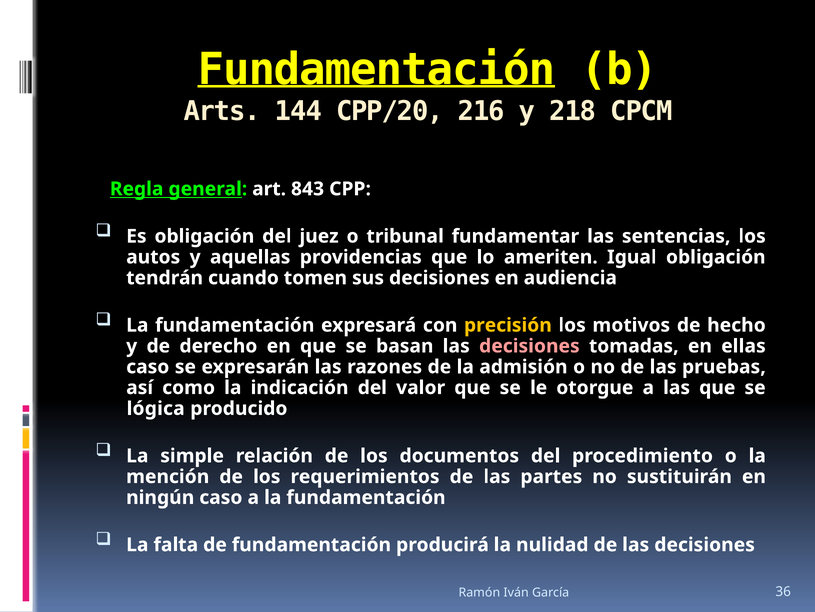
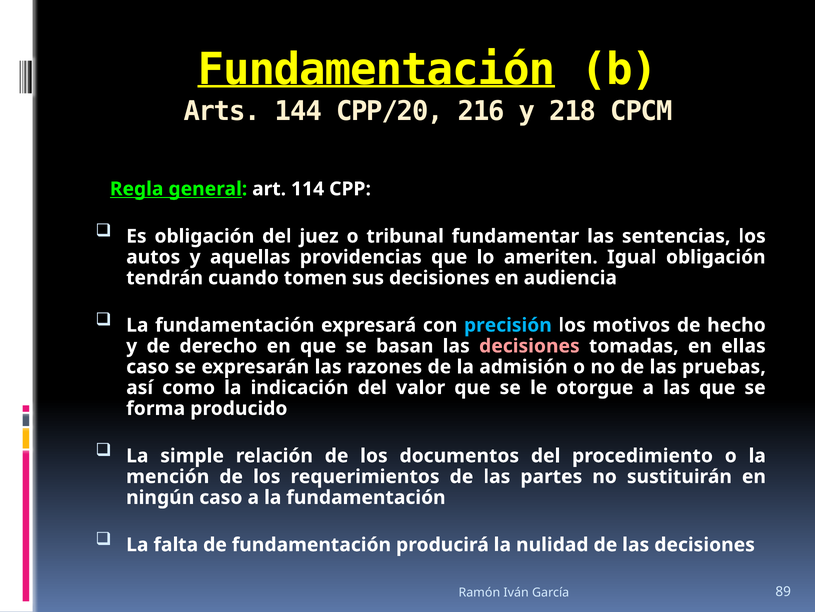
843: 843 -> 114 (308, 189)
precisión colour: yellow -> light blue (508, 325)
lógica: lógica -> forma (156, 408)
36: 36 -> 89 (783, 591)
